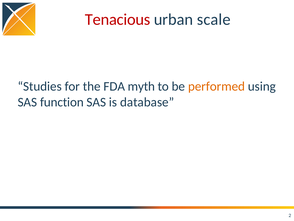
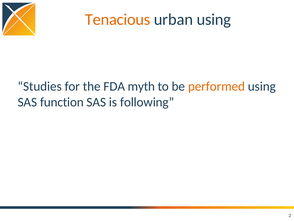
Tenacious colour: red -> orange (118, 20)
urban scale: scale -> using (214, 20)
database: database -> following (147, 102)
